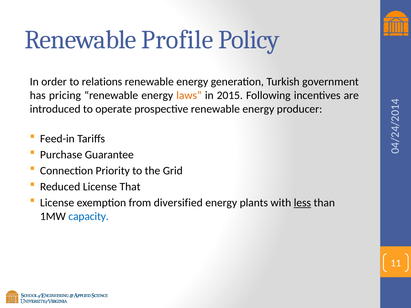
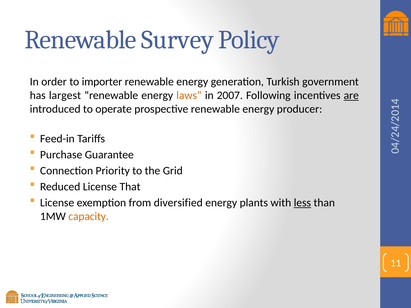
Profile: Profile -> Survey (178, 40)
relations: relations -> importer (102, 82)
pricing: pricing -> largest (65, 95)
2015: 2015 -> 2007 (230, 95)
are underline: none -> present (351, 95)
capacity colour: blue -> orange (89, 217)
